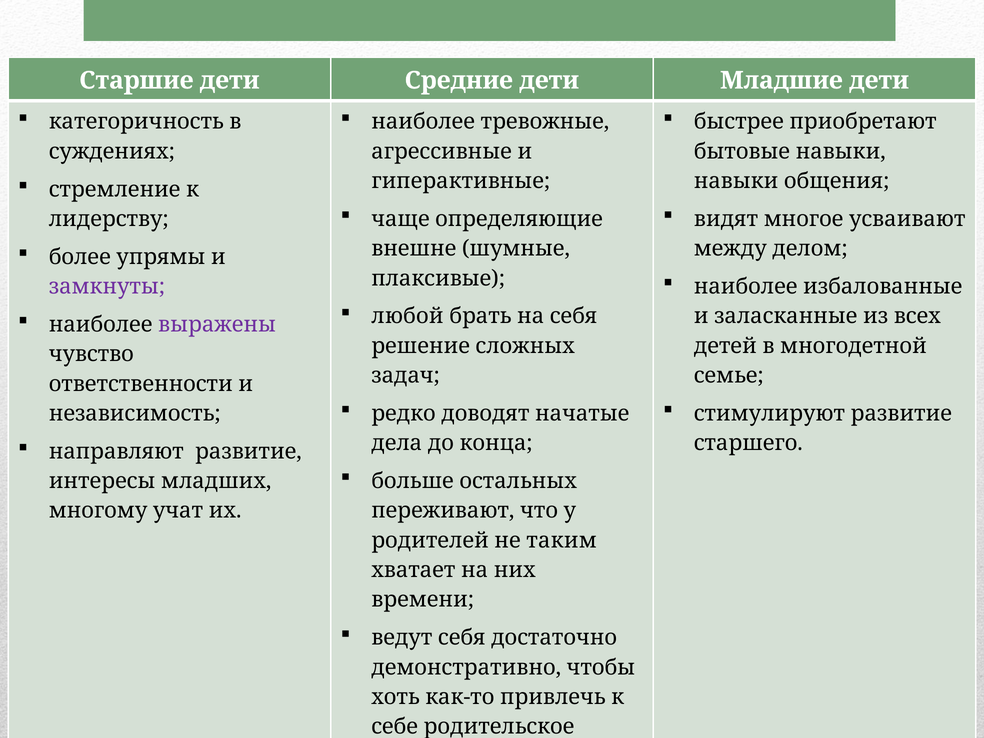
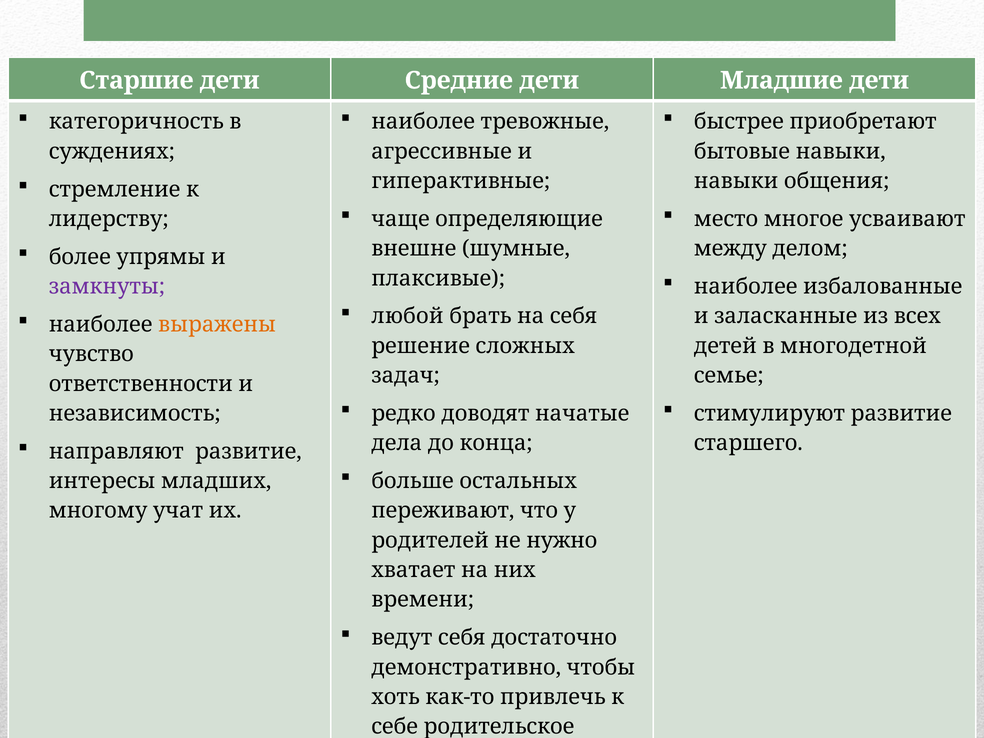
видят: видят -> место (726, 219)
выражены colour: purple -> orange (217, 324)
таким: таким -> нужно (562, 540)
